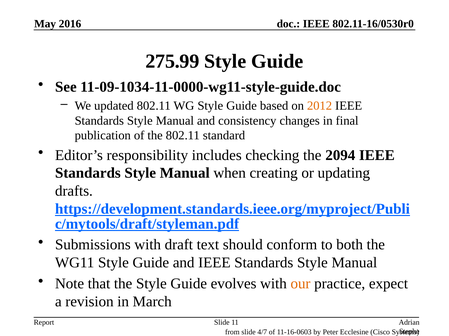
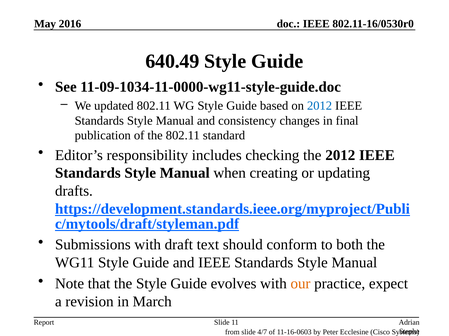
275.99: 275.99 -> 640.49 (172, 61)
2012 colour: orange -> blue (320, 106)
the 2094: 2094 -> 2012 (340, 155)
